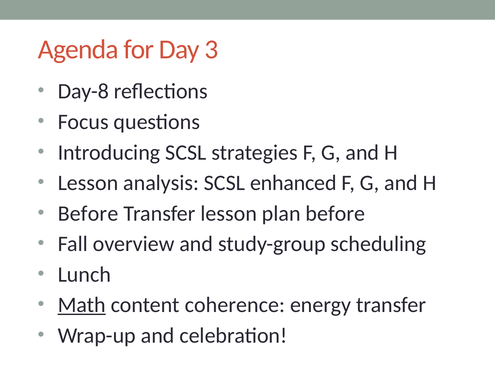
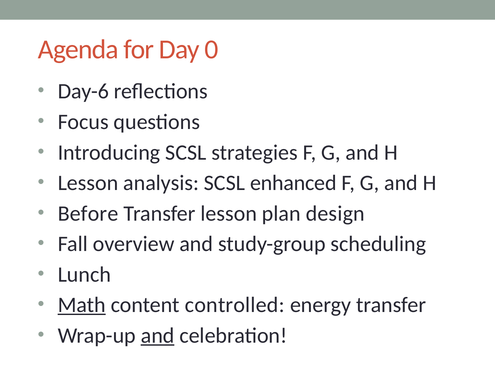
3: 3 -> 0 (211, 49)
Day-8: Day-8 -> Day-6 (83, 91)
plan before: before -> design (335, 214)
coherence: coherence -> controlled (235, 305)
and underline: none -> present (158, 336)
